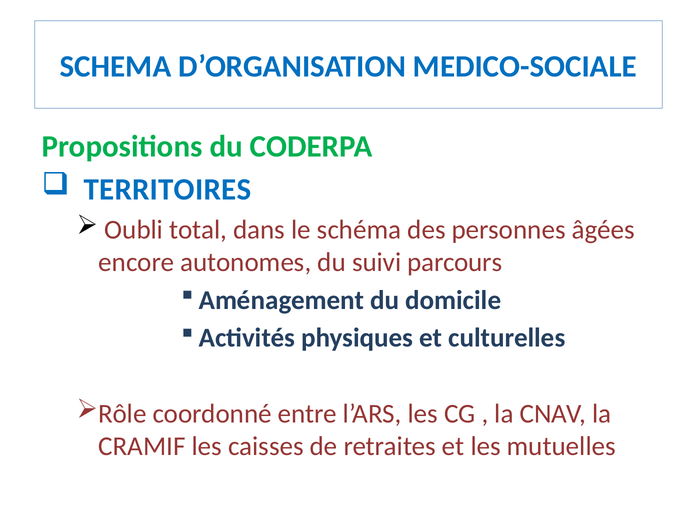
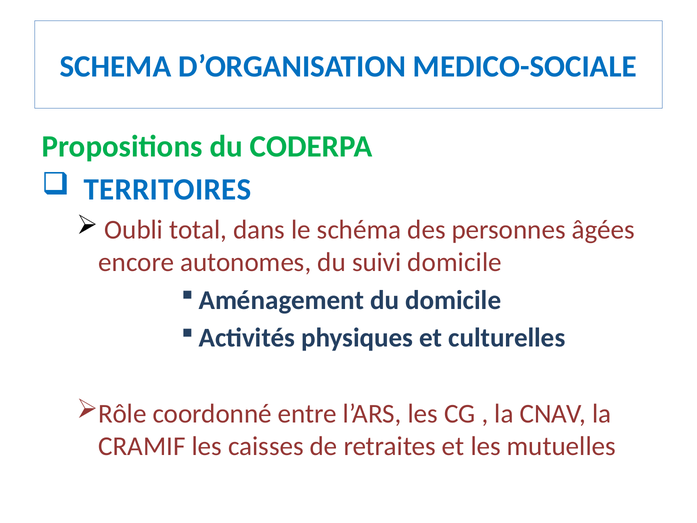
suivi parcours: parcours -> domicile (455, 262)
